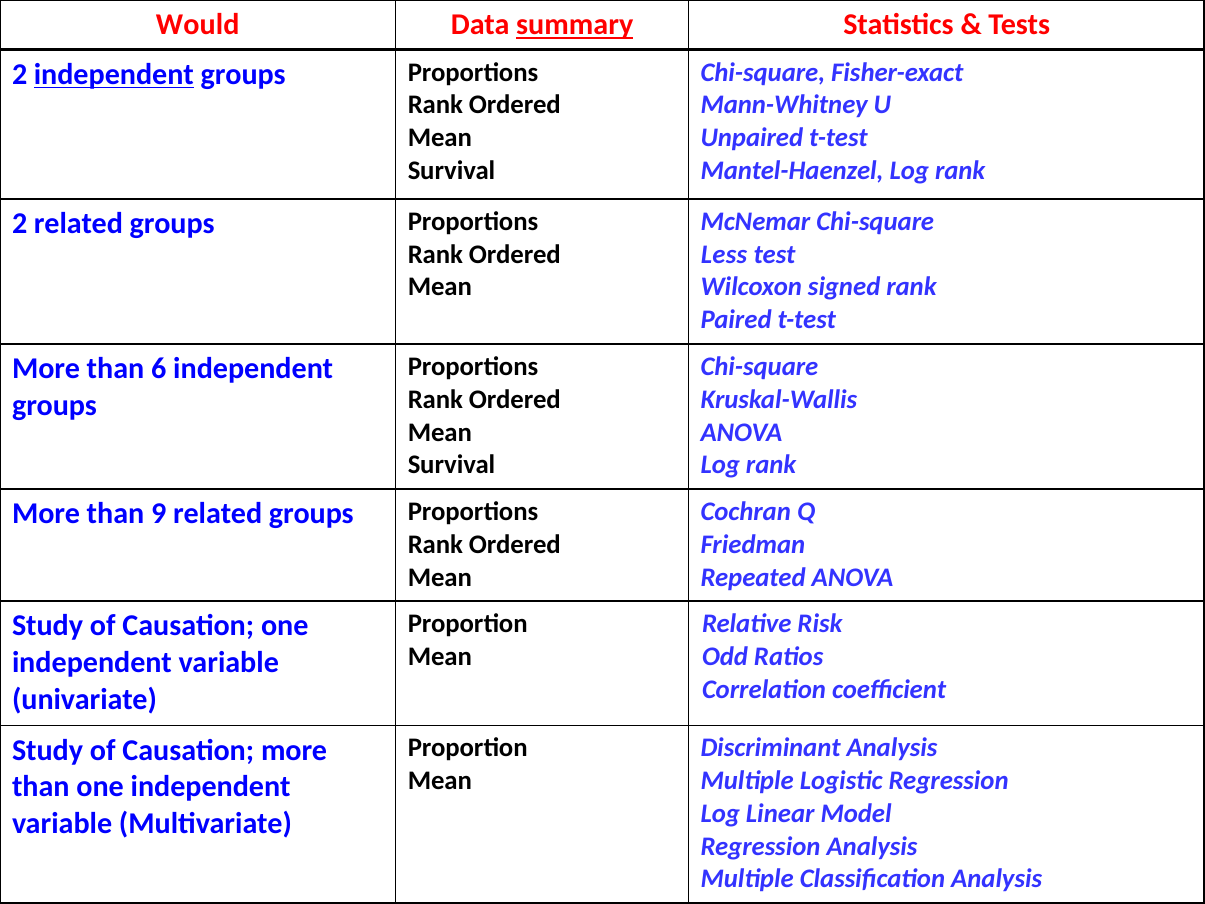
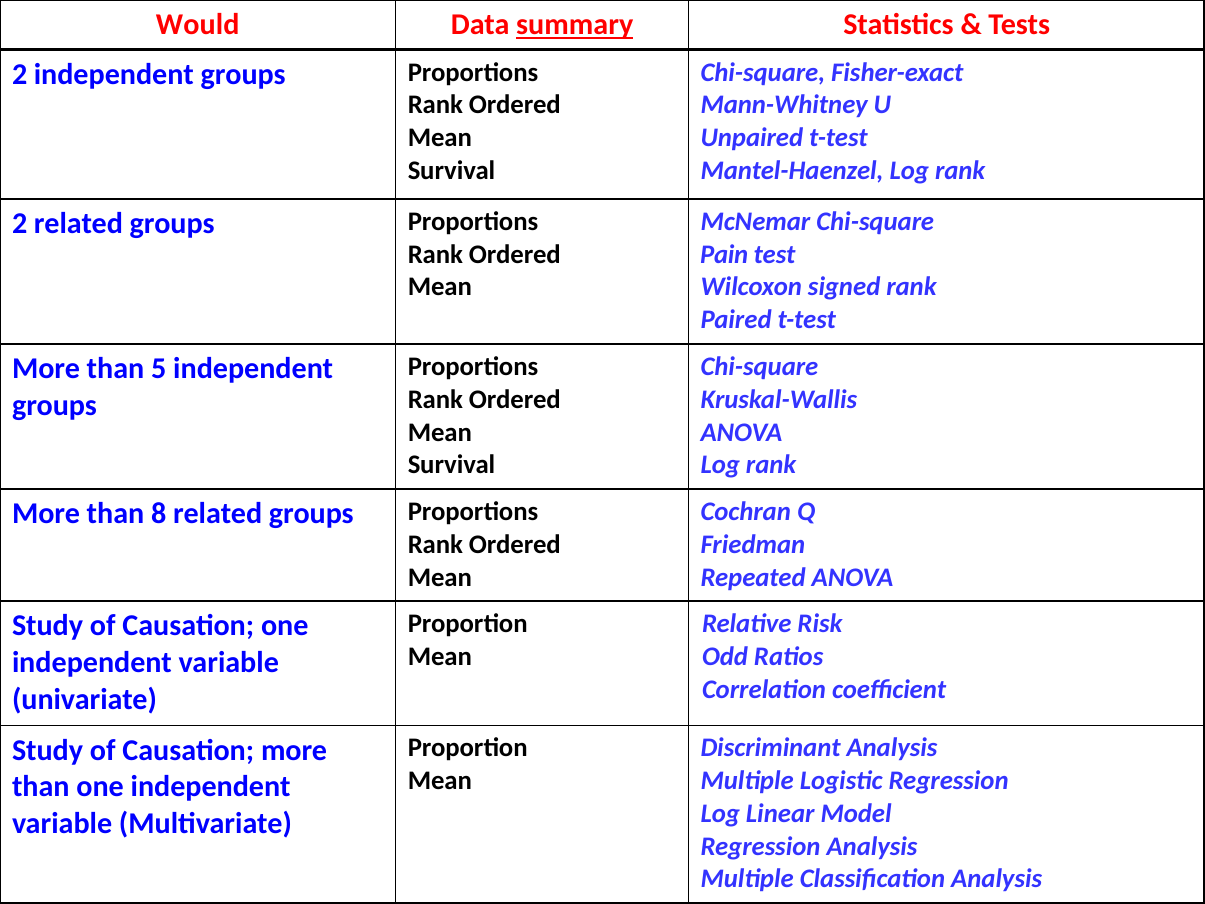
independent underline: present -> none (114, 74)
Less: Less -> Pain (724, 254)
6: 6 -> 5 (159, 369)
9: 9 -> 8 (159, 514)
